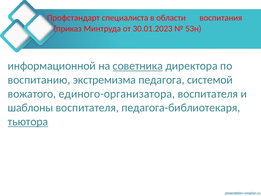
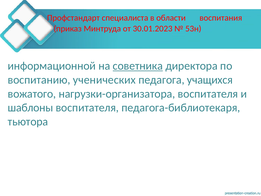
экстремизма: экстремизма -> ученических (104, 80)
системой: системой -> учащихся (210, 80)
единого-организатора: единого-организатора -> нагрузки-организатора (117, 94)
тьютора underline: present -> none (28, 122)
